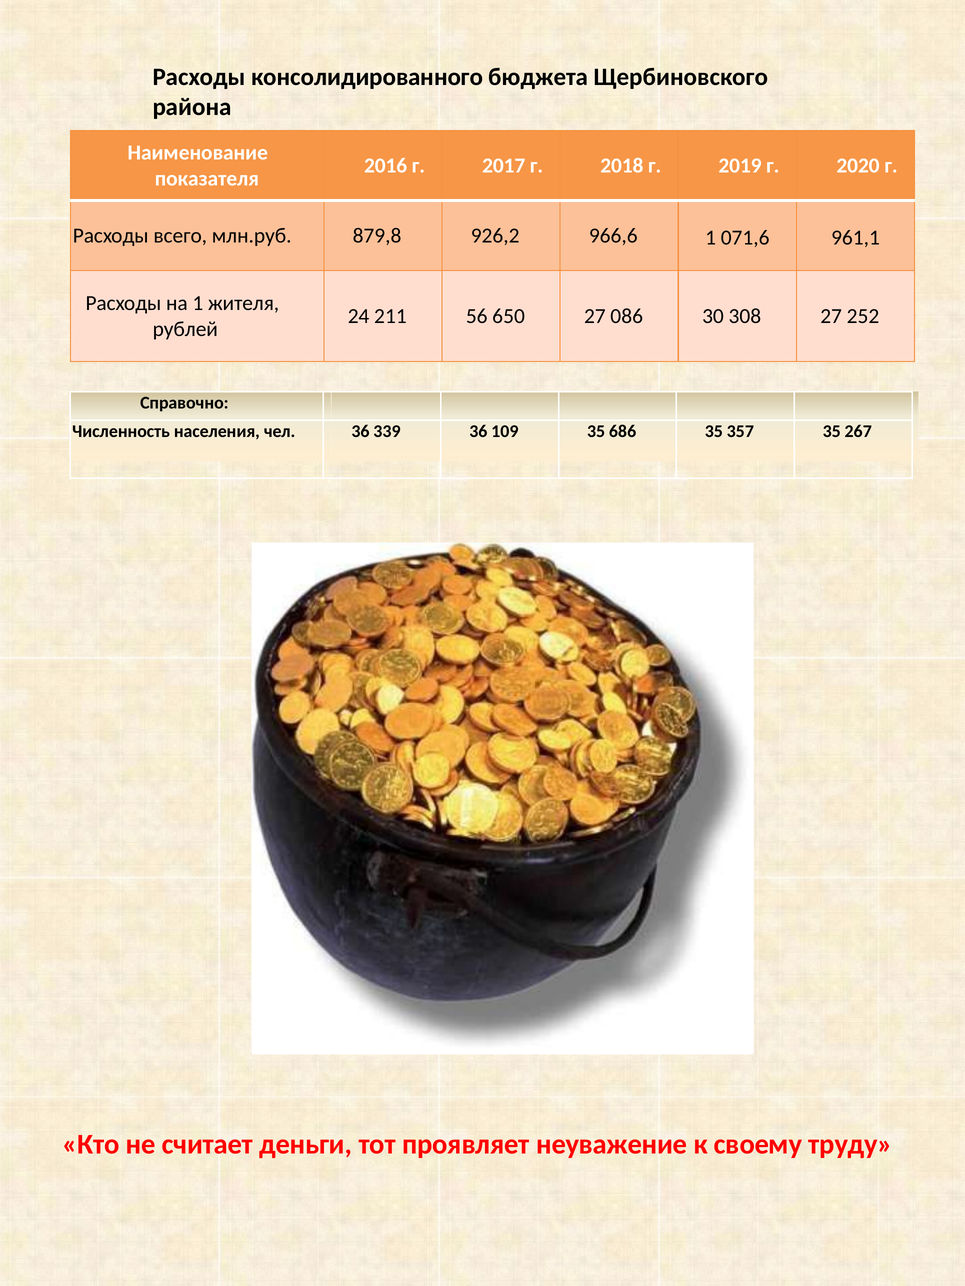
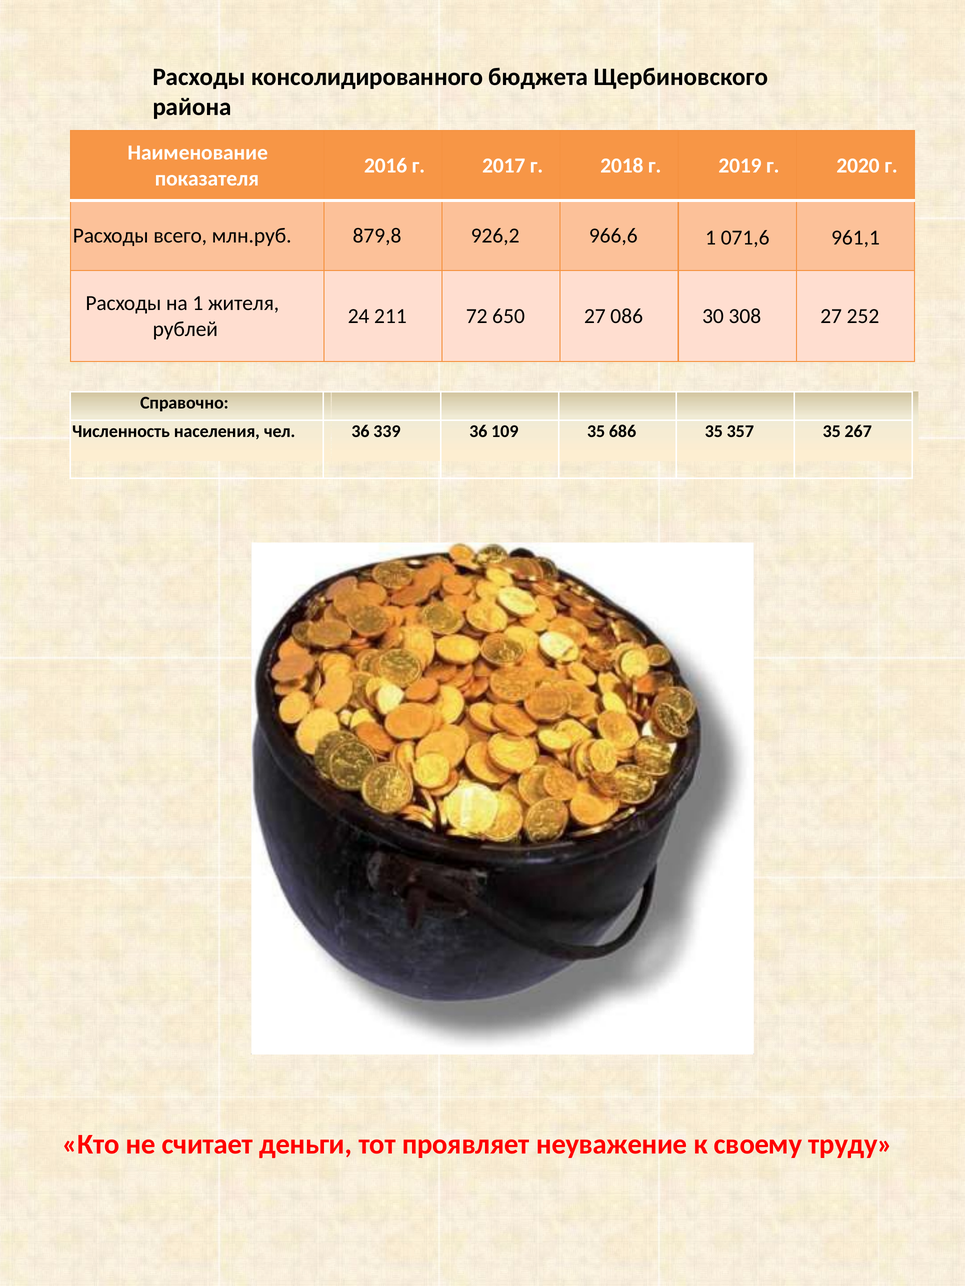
56: 56 -> 72 (477, 317)
